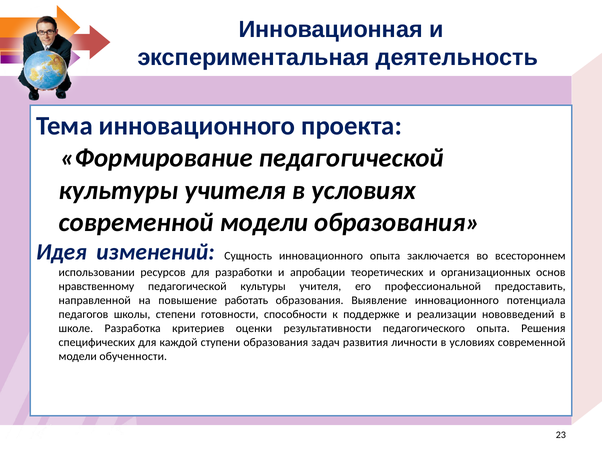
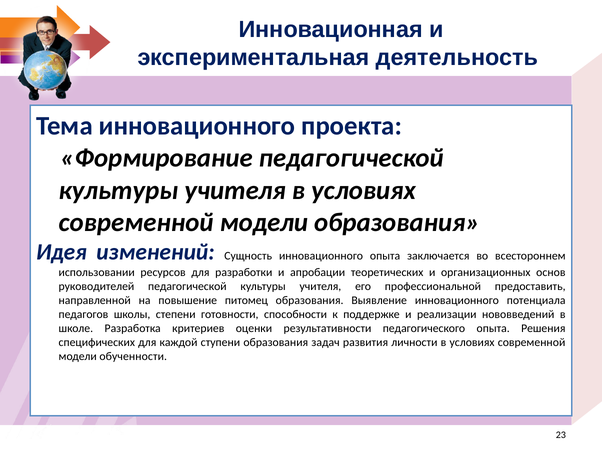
нравственному: нравственному -> руководителей (96, 287)
работать: работать -> питомец (246, 301)
